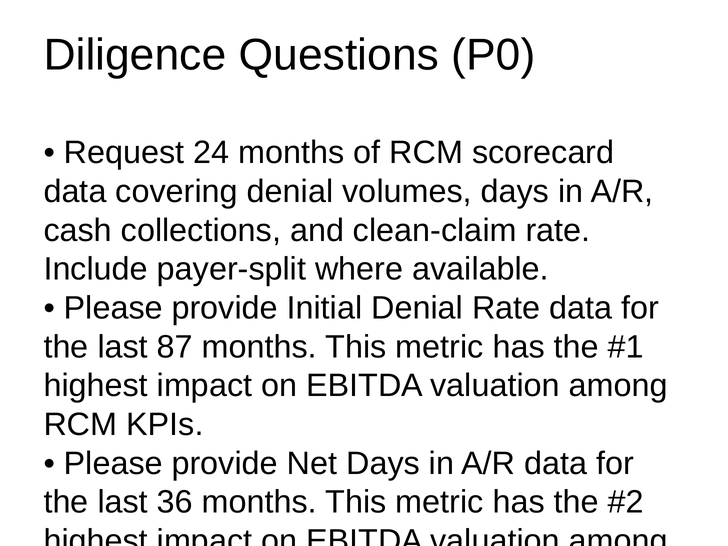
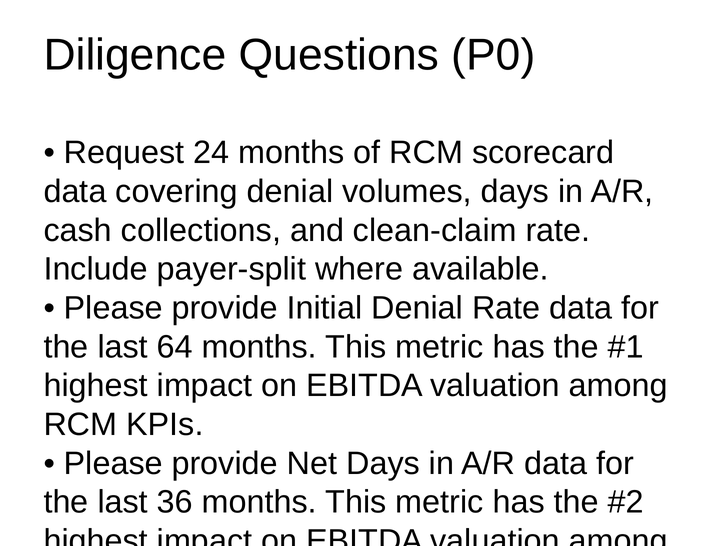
87: 87 -> 64 (175, 347)
